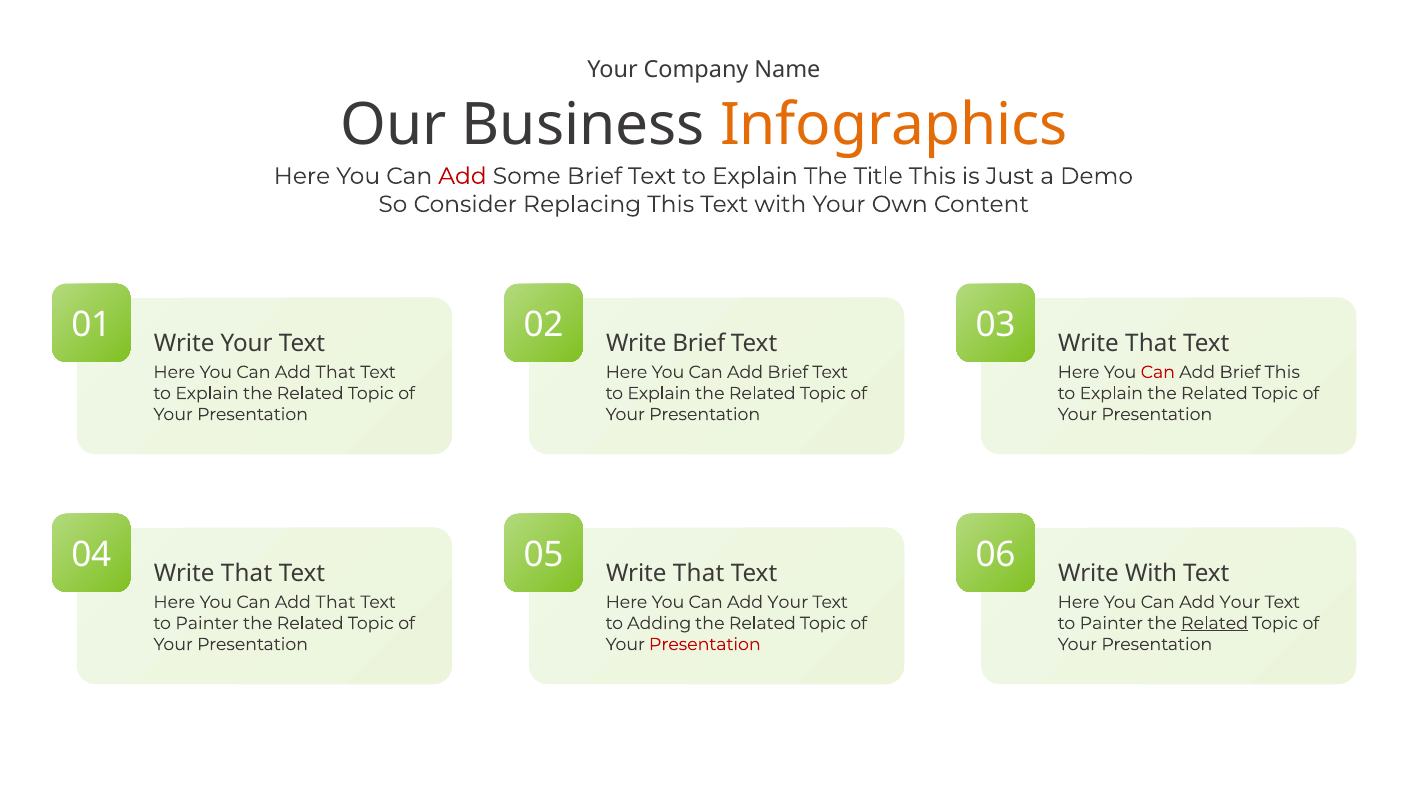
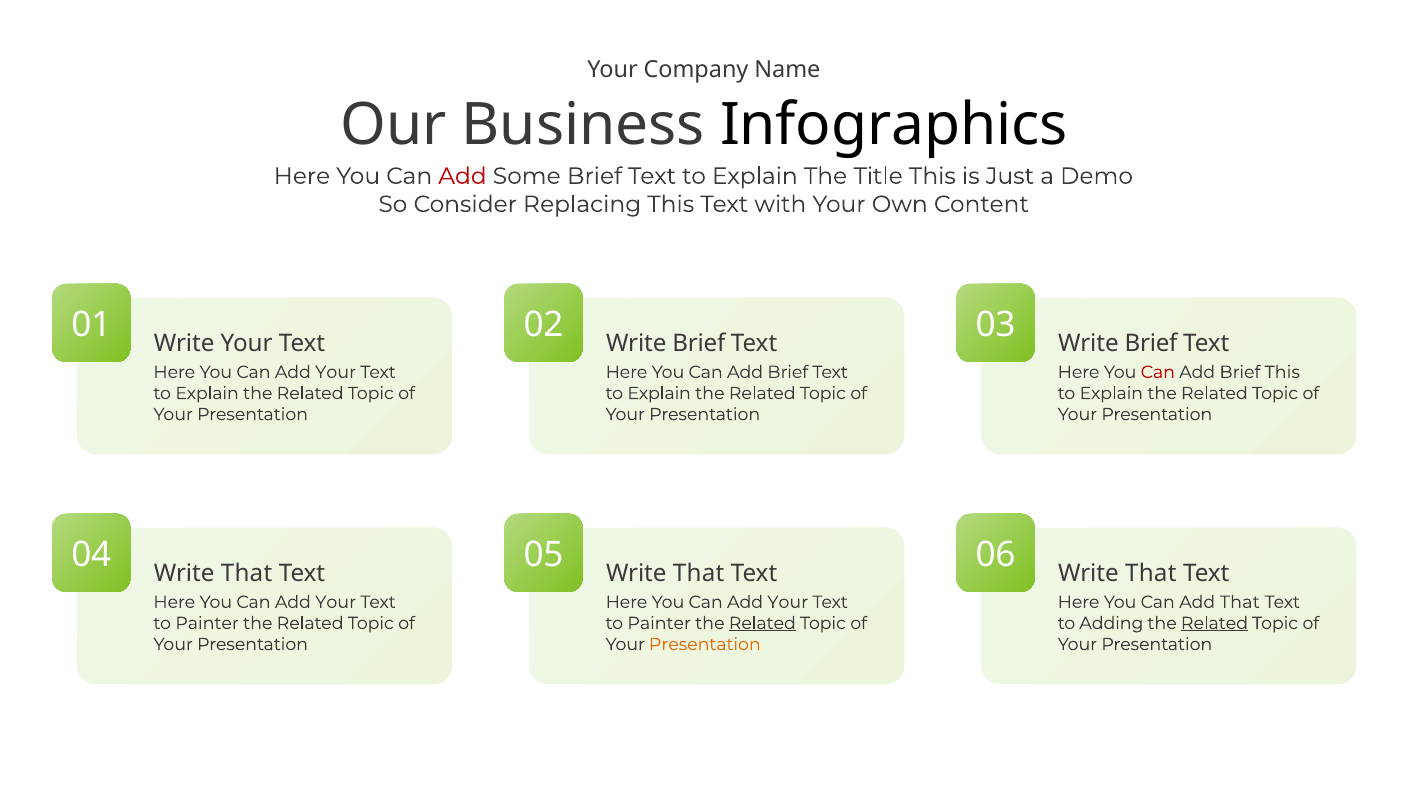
Infographics colour: orange -> black (894, 125)
That: That -> Brief (1151, 343)
That: That -> Your (336, 372)
With: With -> That (1151, 573)
That: That -> Your (336, 602)
Your: Your -> That (1240, 602)
Adding: Adding -> Painter (659, 623)
Related underline: none -> present (762, 623)
Painter: Painter -> Adding (1111, 623)
Presentation colour: red -> orange (705, 644)
